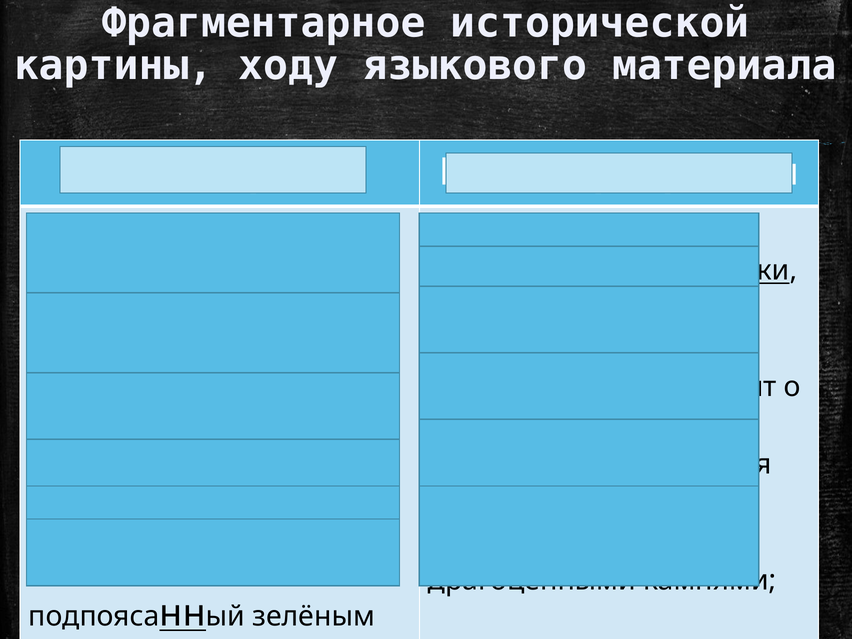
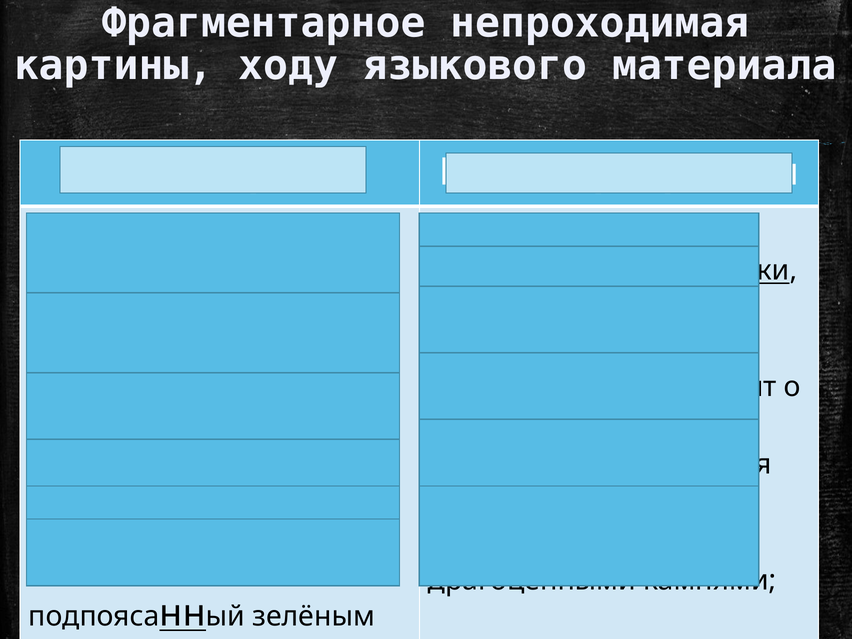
исторической: исторической -> непроходимая (600, 23)
